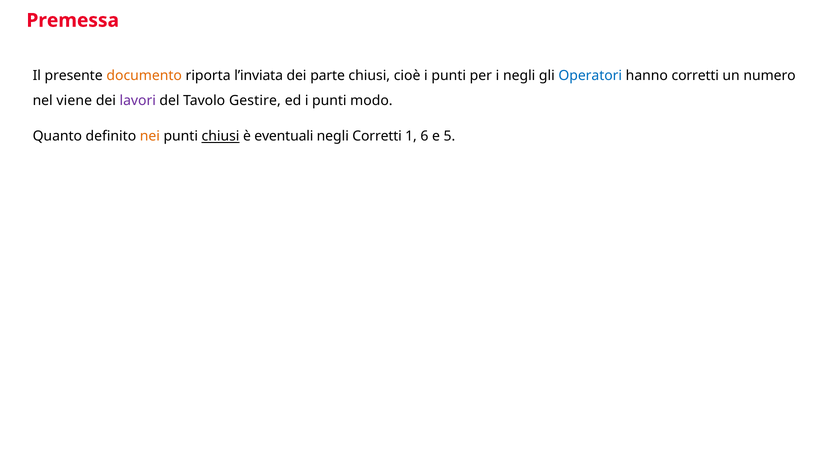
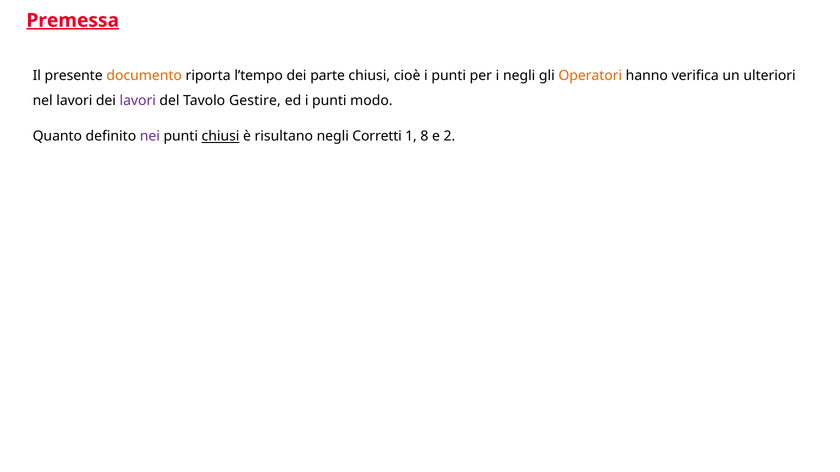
Premessa underline: none -> present (73, 20)
l’inviata: l’inviata -> l’tempo (259, 76)
Operatori colour: blue -> orange (590, 76)
hanno corretti: corretti -> verifica (695, 76)
numero: numero -> ulteriori (770, 76)
nel viene: viene -> lavori (74, 101)
nei colour: orange -> purple (150, 136)
eventuali: eventuali -> risultano (284, 136)
6: 6 -> 8 (424, 136)
5: 5 -> 2 (449, 136)
